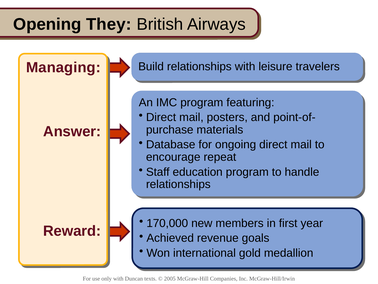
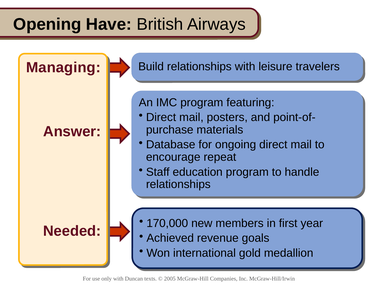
They: They -> Have (109, 24)
Reward: Reward -> Needed (72, 231)
